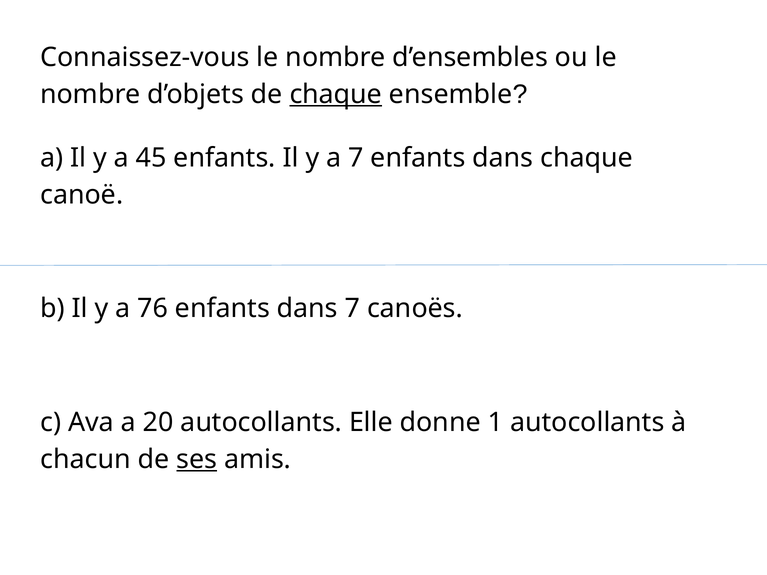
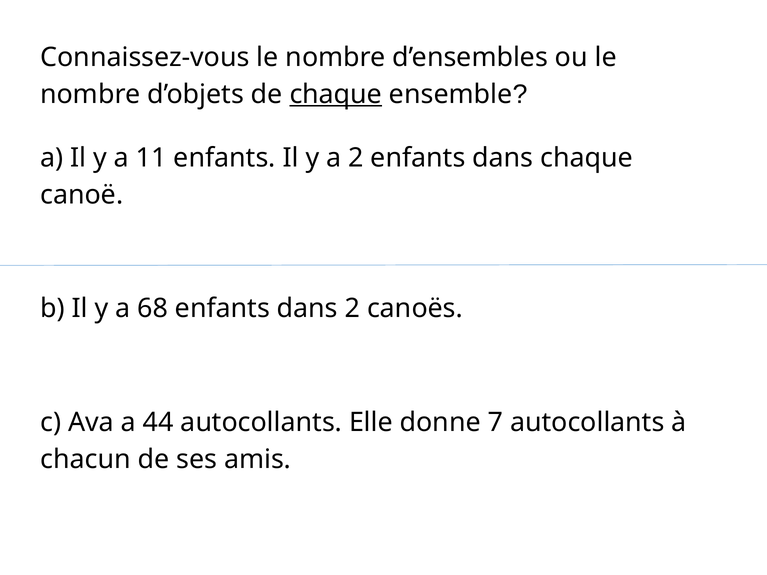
45: 45 -> 11 (151, 158)
a 7: 7 -> 2 (356, 158)
76: 76 -> 68 (153, 309)
dans 7: 7 -> 2 (353, 309)
20: 20 -> 44 (158, 423)
1: 1 -> 7 (495, 423)
ses underline: present -> none (197, 460)
